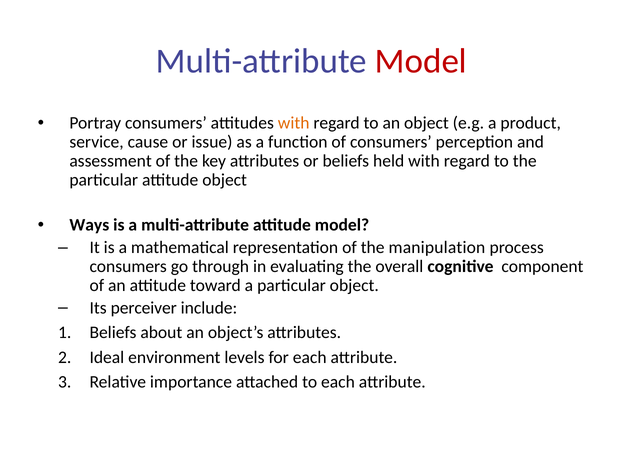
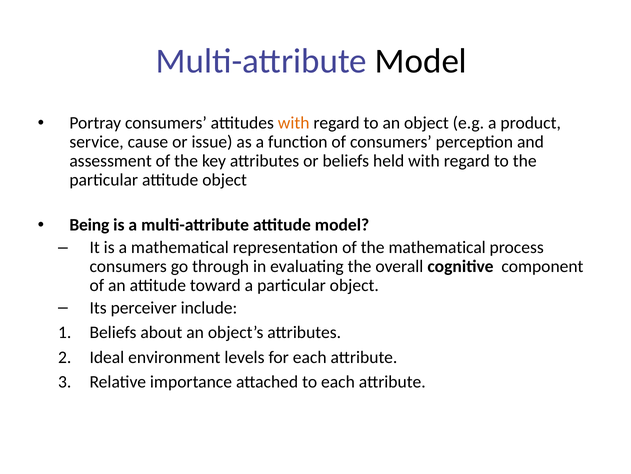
Model colour: red -> black (421, 61)
Ways: Ways -> Being (89, 225)
the manipulation: manipulation -> mathematical (437, 247)
